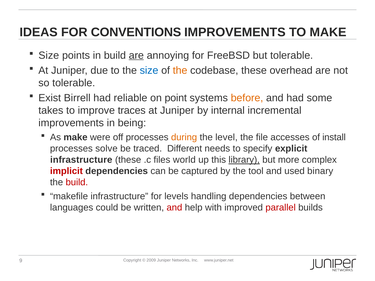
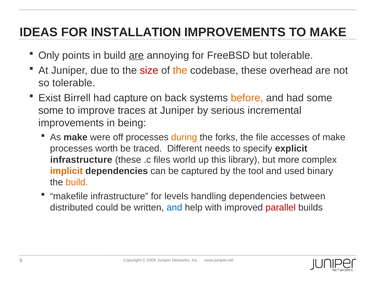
CONVENTIONS: CONVENTIONS -> INSTALLATION (136, 32)
Size: Size -> Only (49, 55)
size colour: blue -> red (149, 70)
reliable: reliable -> capture (131, 98)
point: point -> back (176, 98)
takes: takes -> some (51, 111)
internal: internal -> serious (228, 111)
level: level -> forks (227, 138)
of install: install -> make (334, 138)
solve: solve -> worth (107, 149)
library underline: present -> none (244, 160)
implicit colour: red -> orange (66, 171)
build colour: red -> orange (77, 183)
languages: languages -> distributed (72, 208)
and colour: red -> blue (174, 208)
